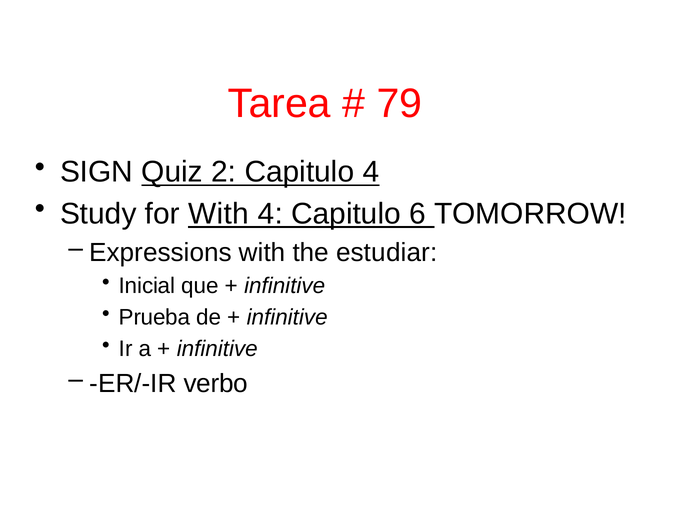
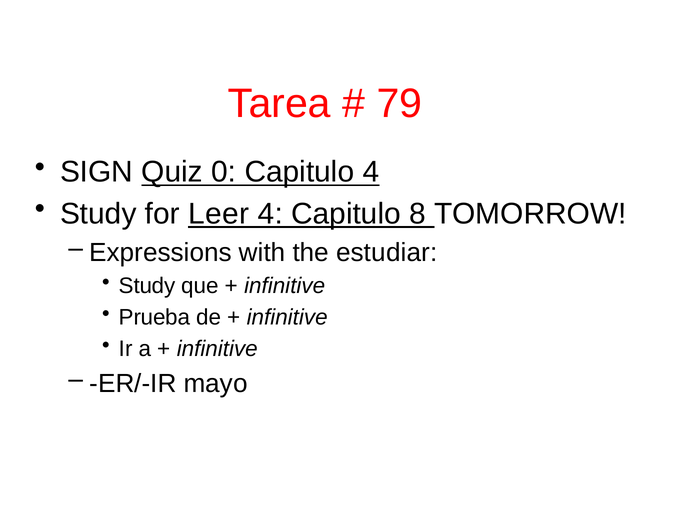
2: 2 -> 0 (224, 172)
for With: With -> Leer (219, 214)
6: 6 -> 8 (418, 214)
Inicial: Inicial -> Study (147, 286)
verbo: verbo -> mayo (216, 383)
